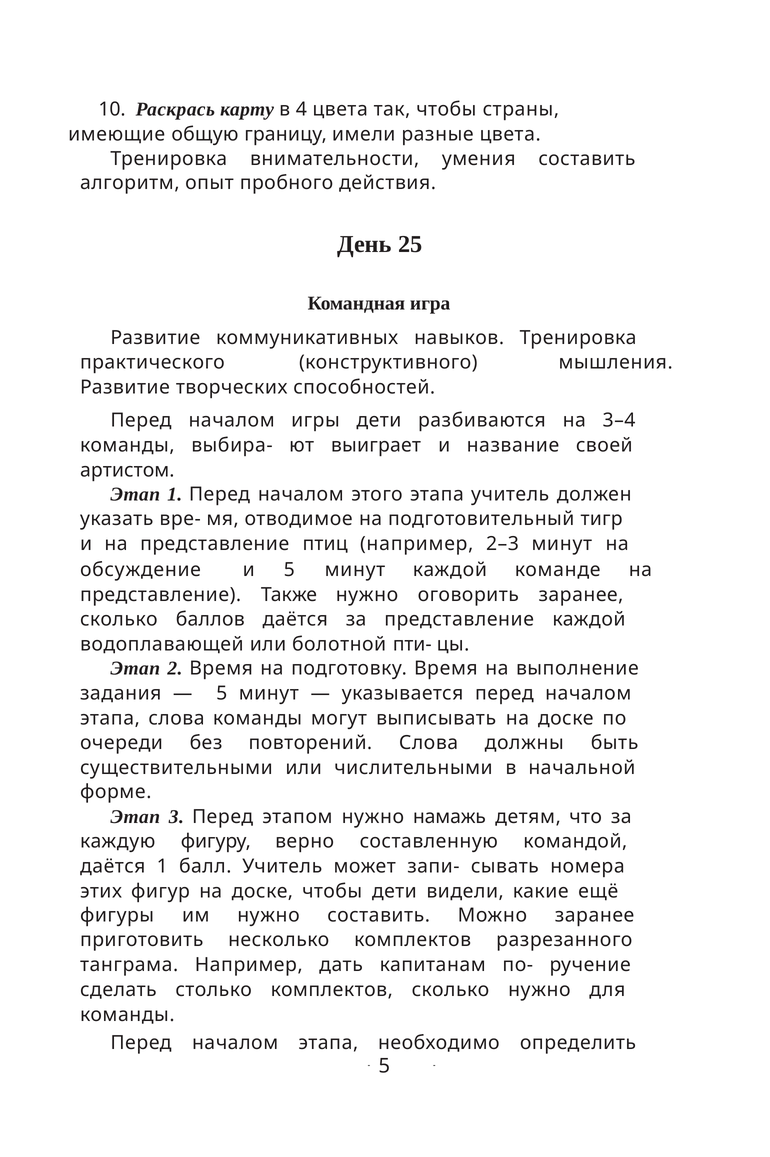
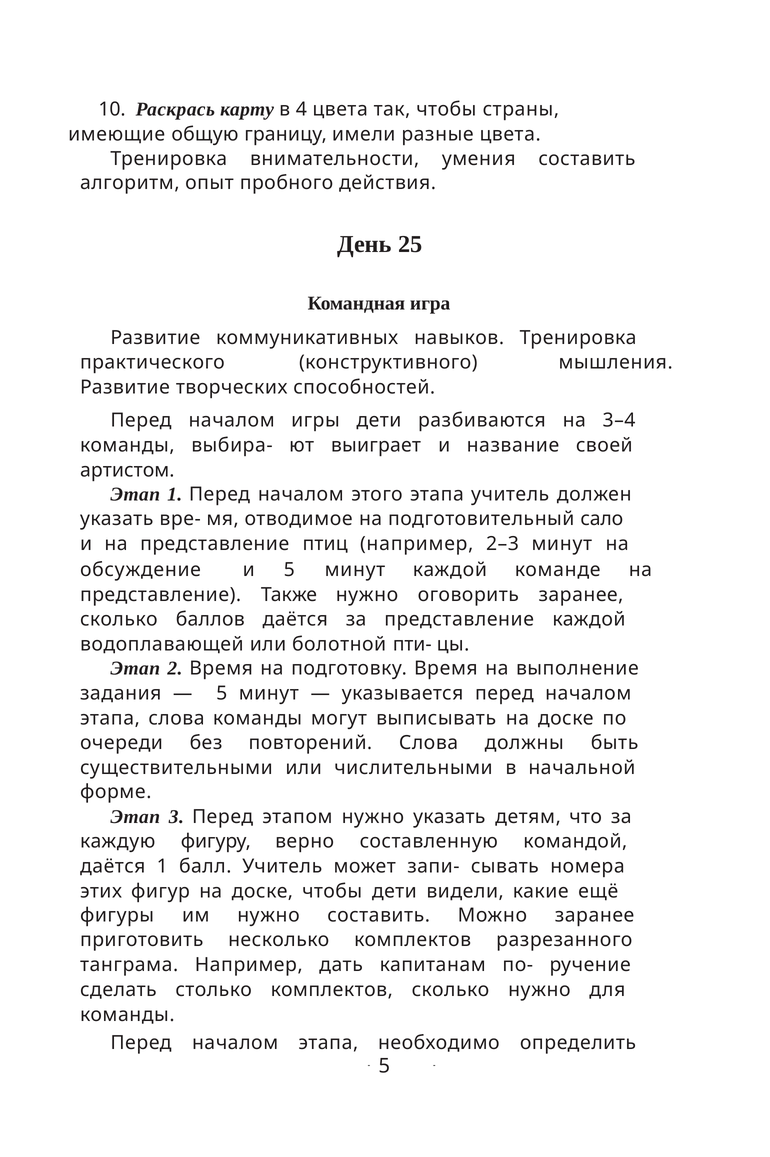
тигр: тигр -> сало (602, 519)
нужно намажь: намажь -> указать (449, 817)
